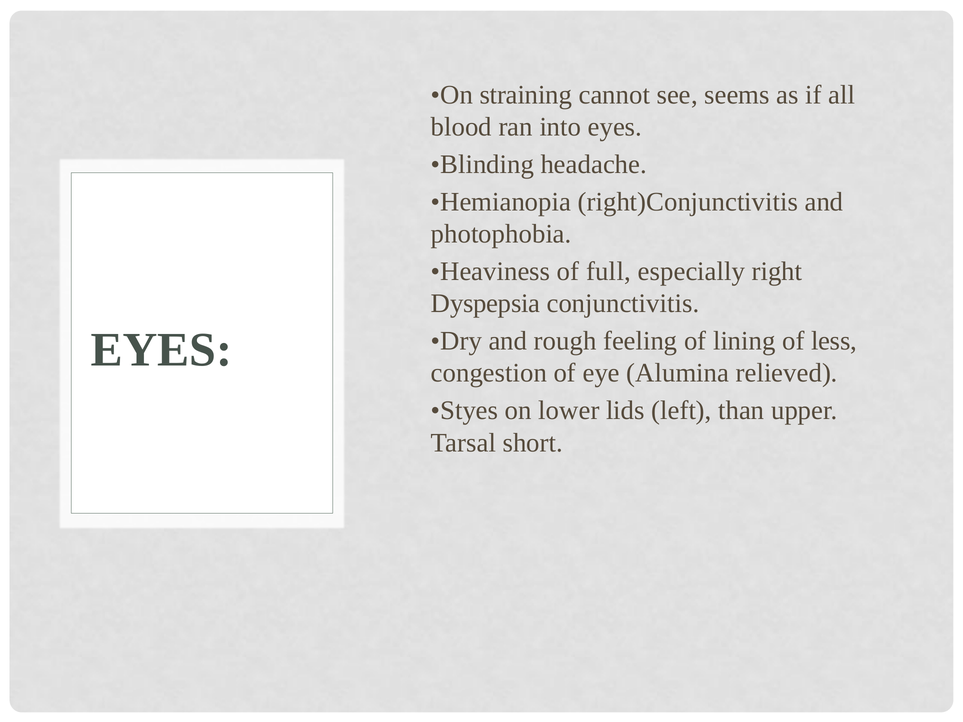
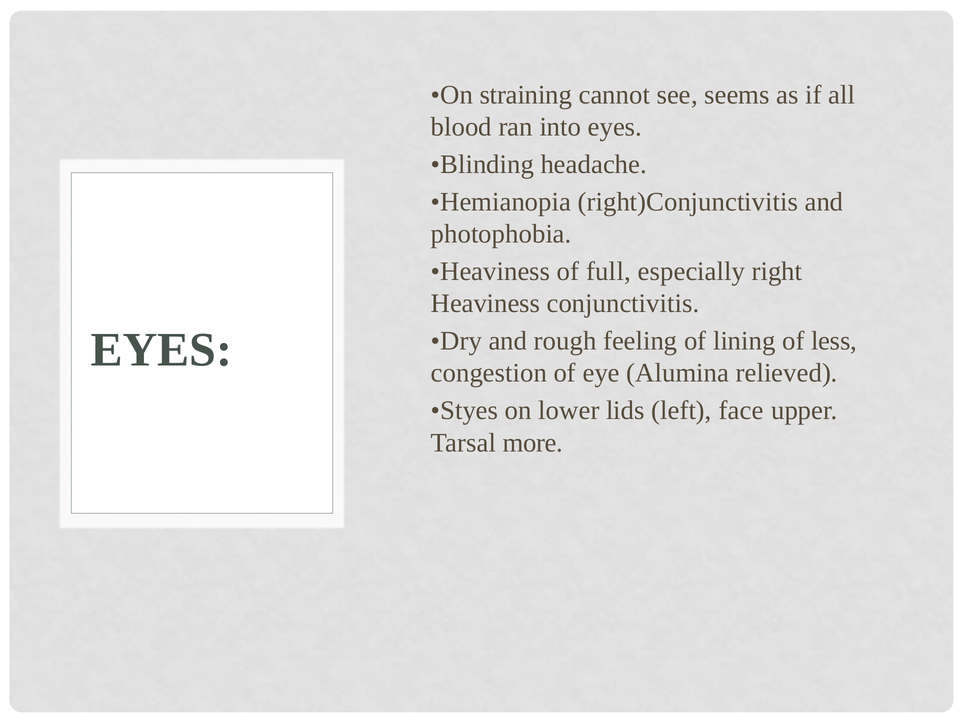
Dyspepsia: Dyspepsia -> Heaviness (486, 304)
than: than -> face (741, 411)
short: short -> more (533, 443)
